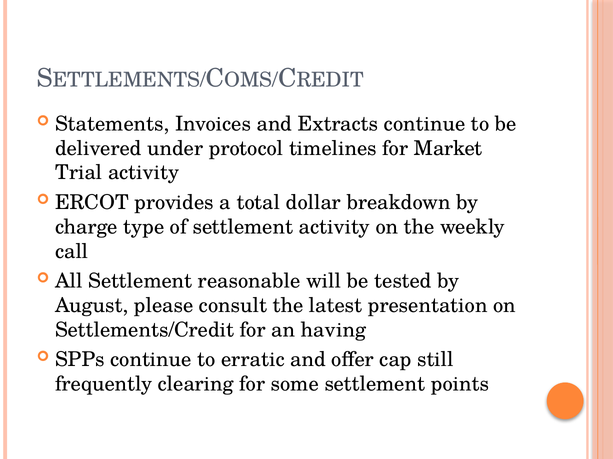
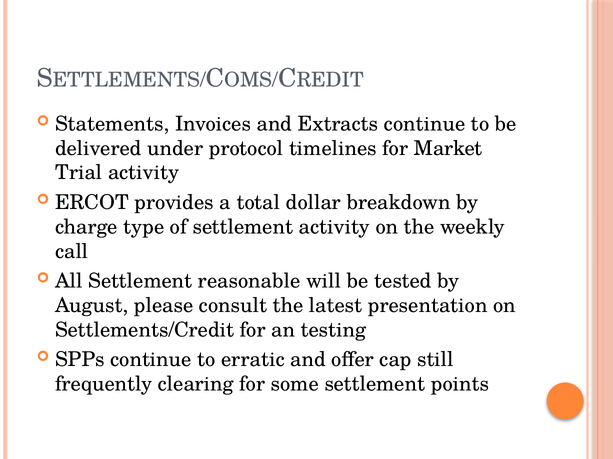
having: having -> testing (334, 330)
